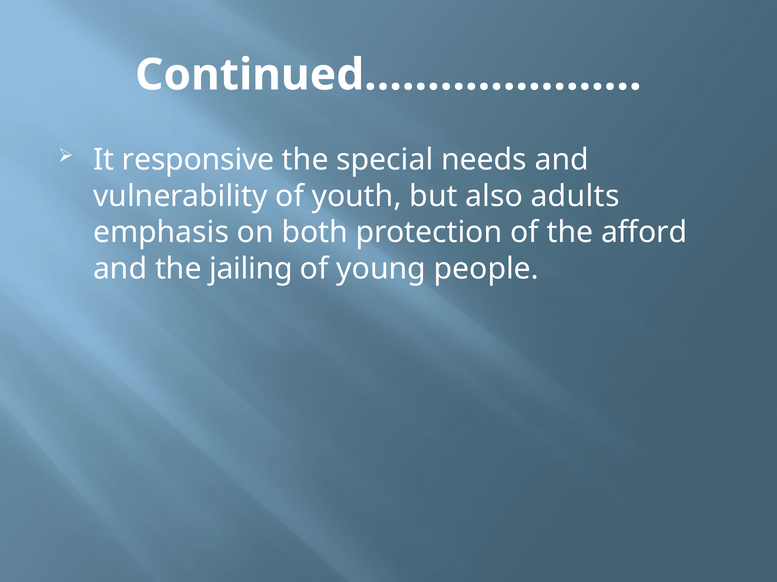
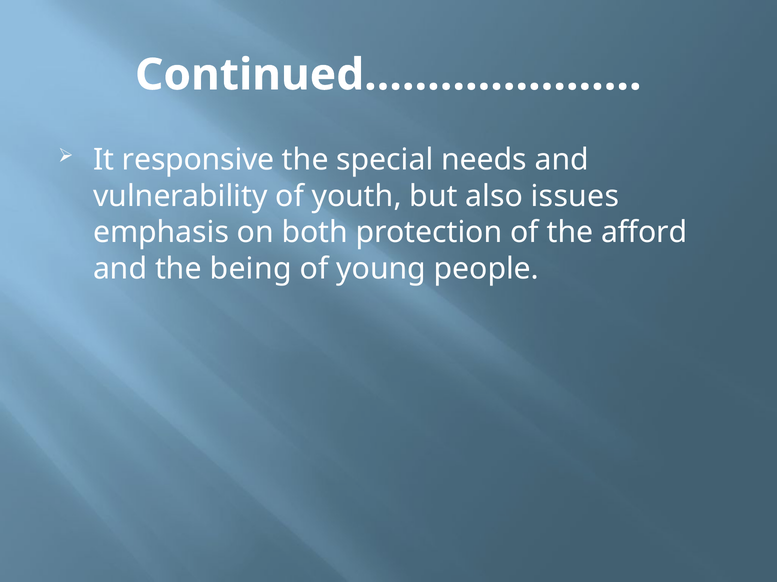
adults: adults -> issues (575, 196)
jailing: jailing -> being (251, 269)
